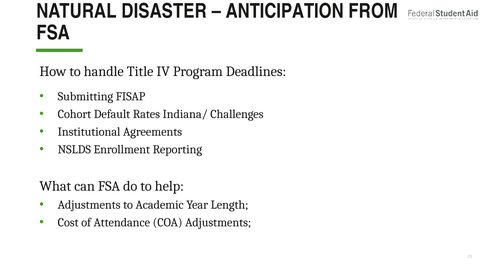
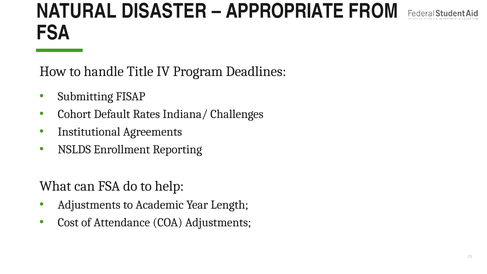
ANTICIPATION: ANTICIPATION -> APPROPRIATE (285, 11)
